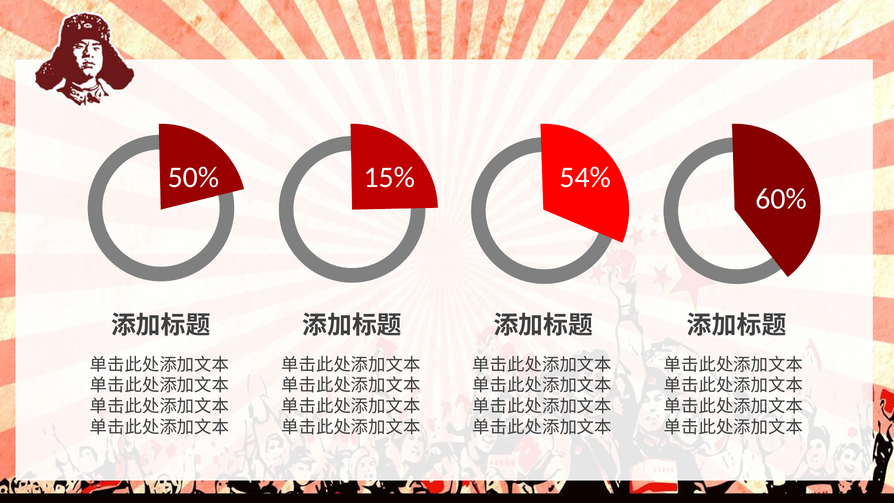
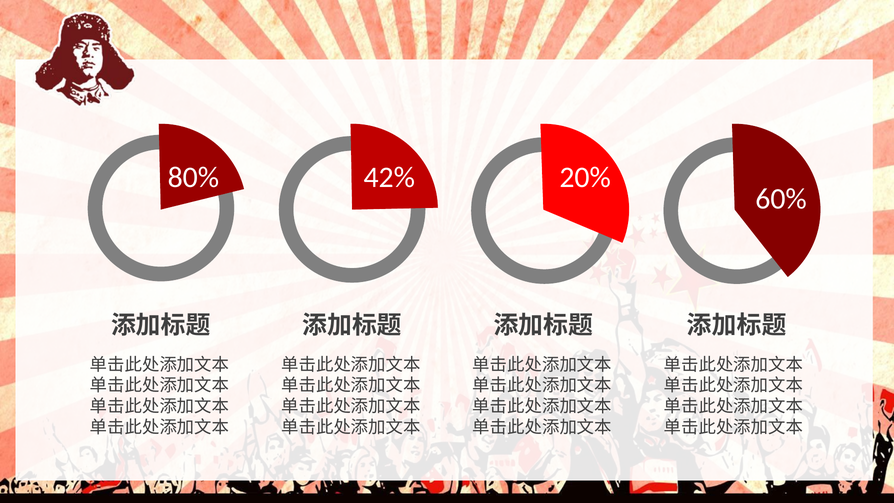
50%: 50% -> 80% (193, 177)
15%: 15% -> 42% (389, 177)
54%: 54% -> 20% (585, 177)
